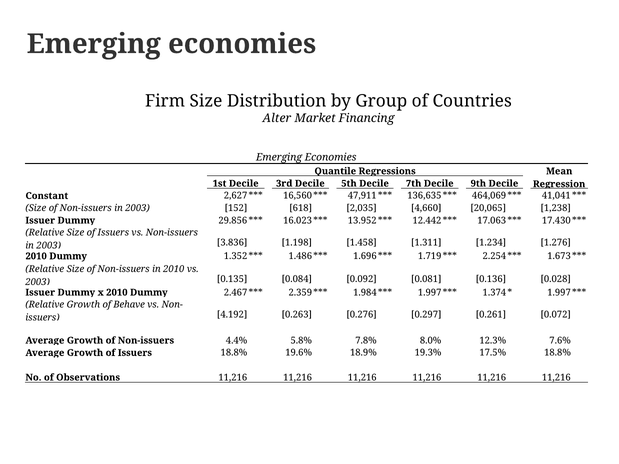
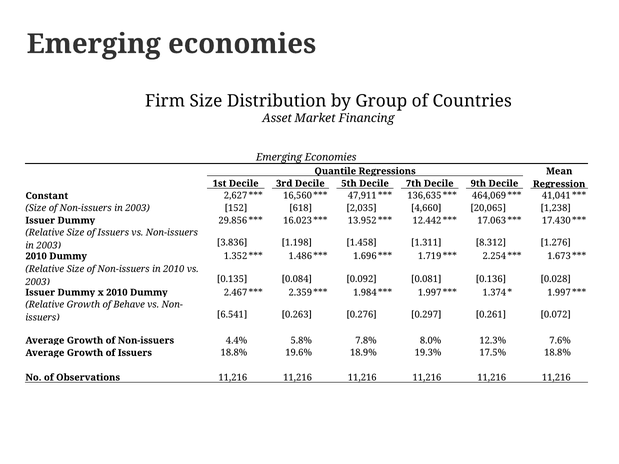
Alter: Alter -> Asset (277, 118)
1.234: 1.234 -> 8.312 (491, 243)
4.192: 4.192 -> 6.541 (232, 315)
